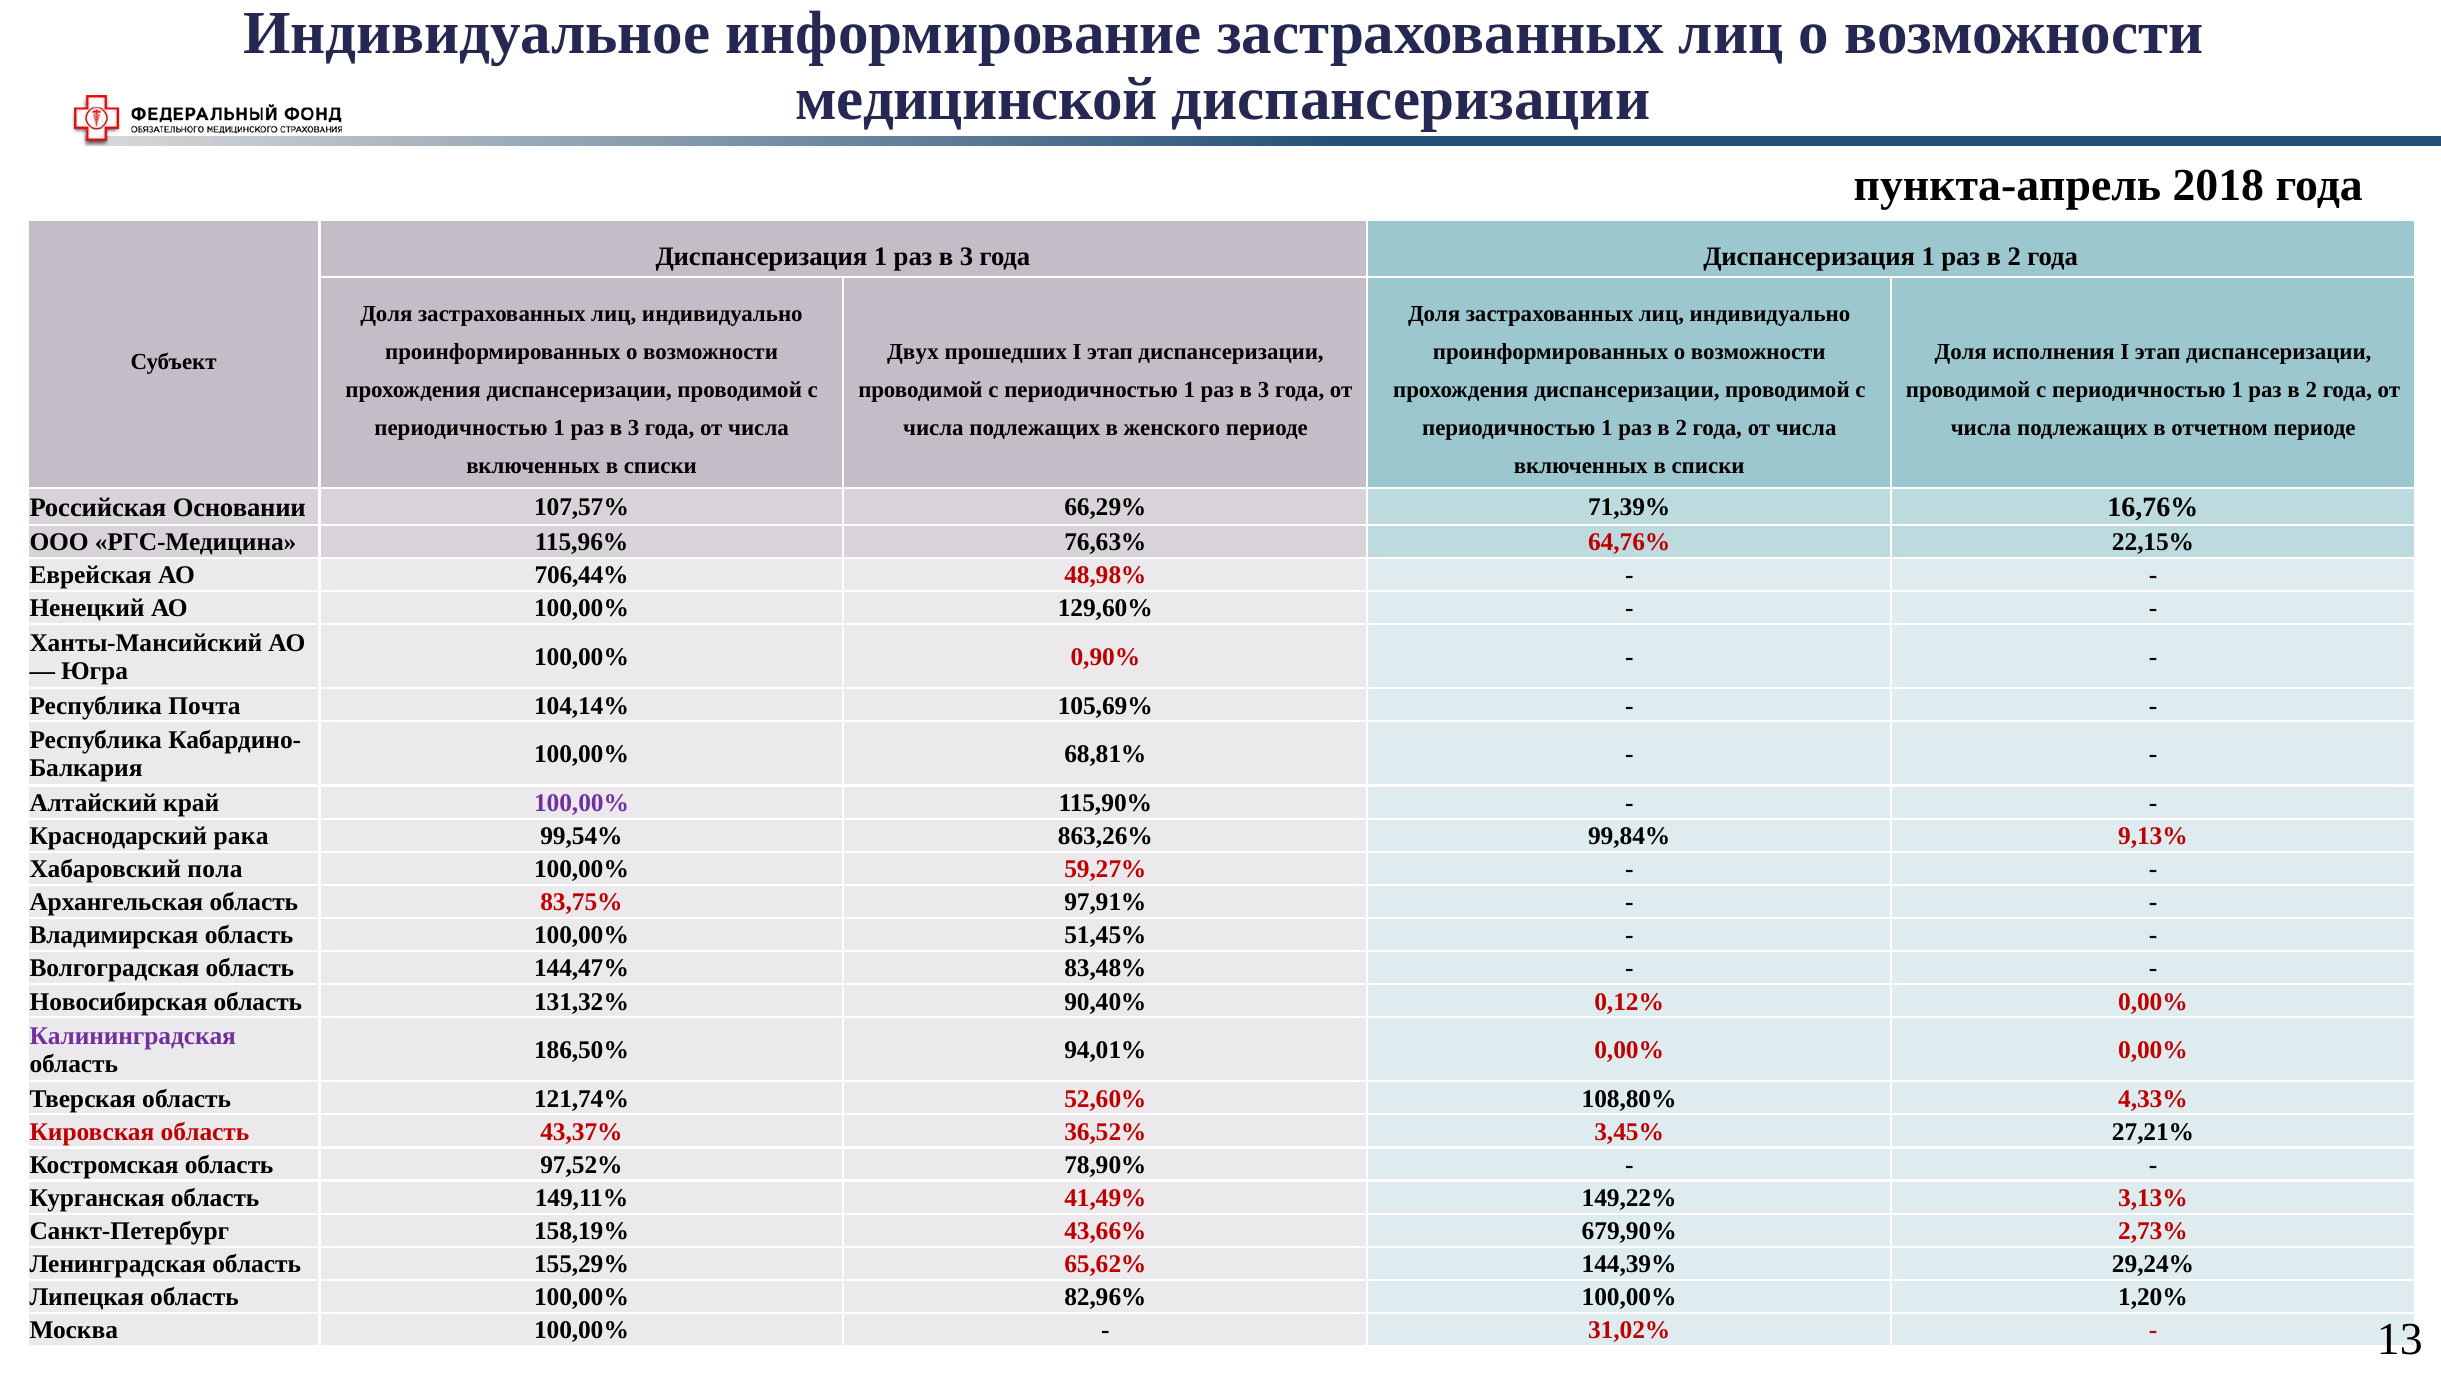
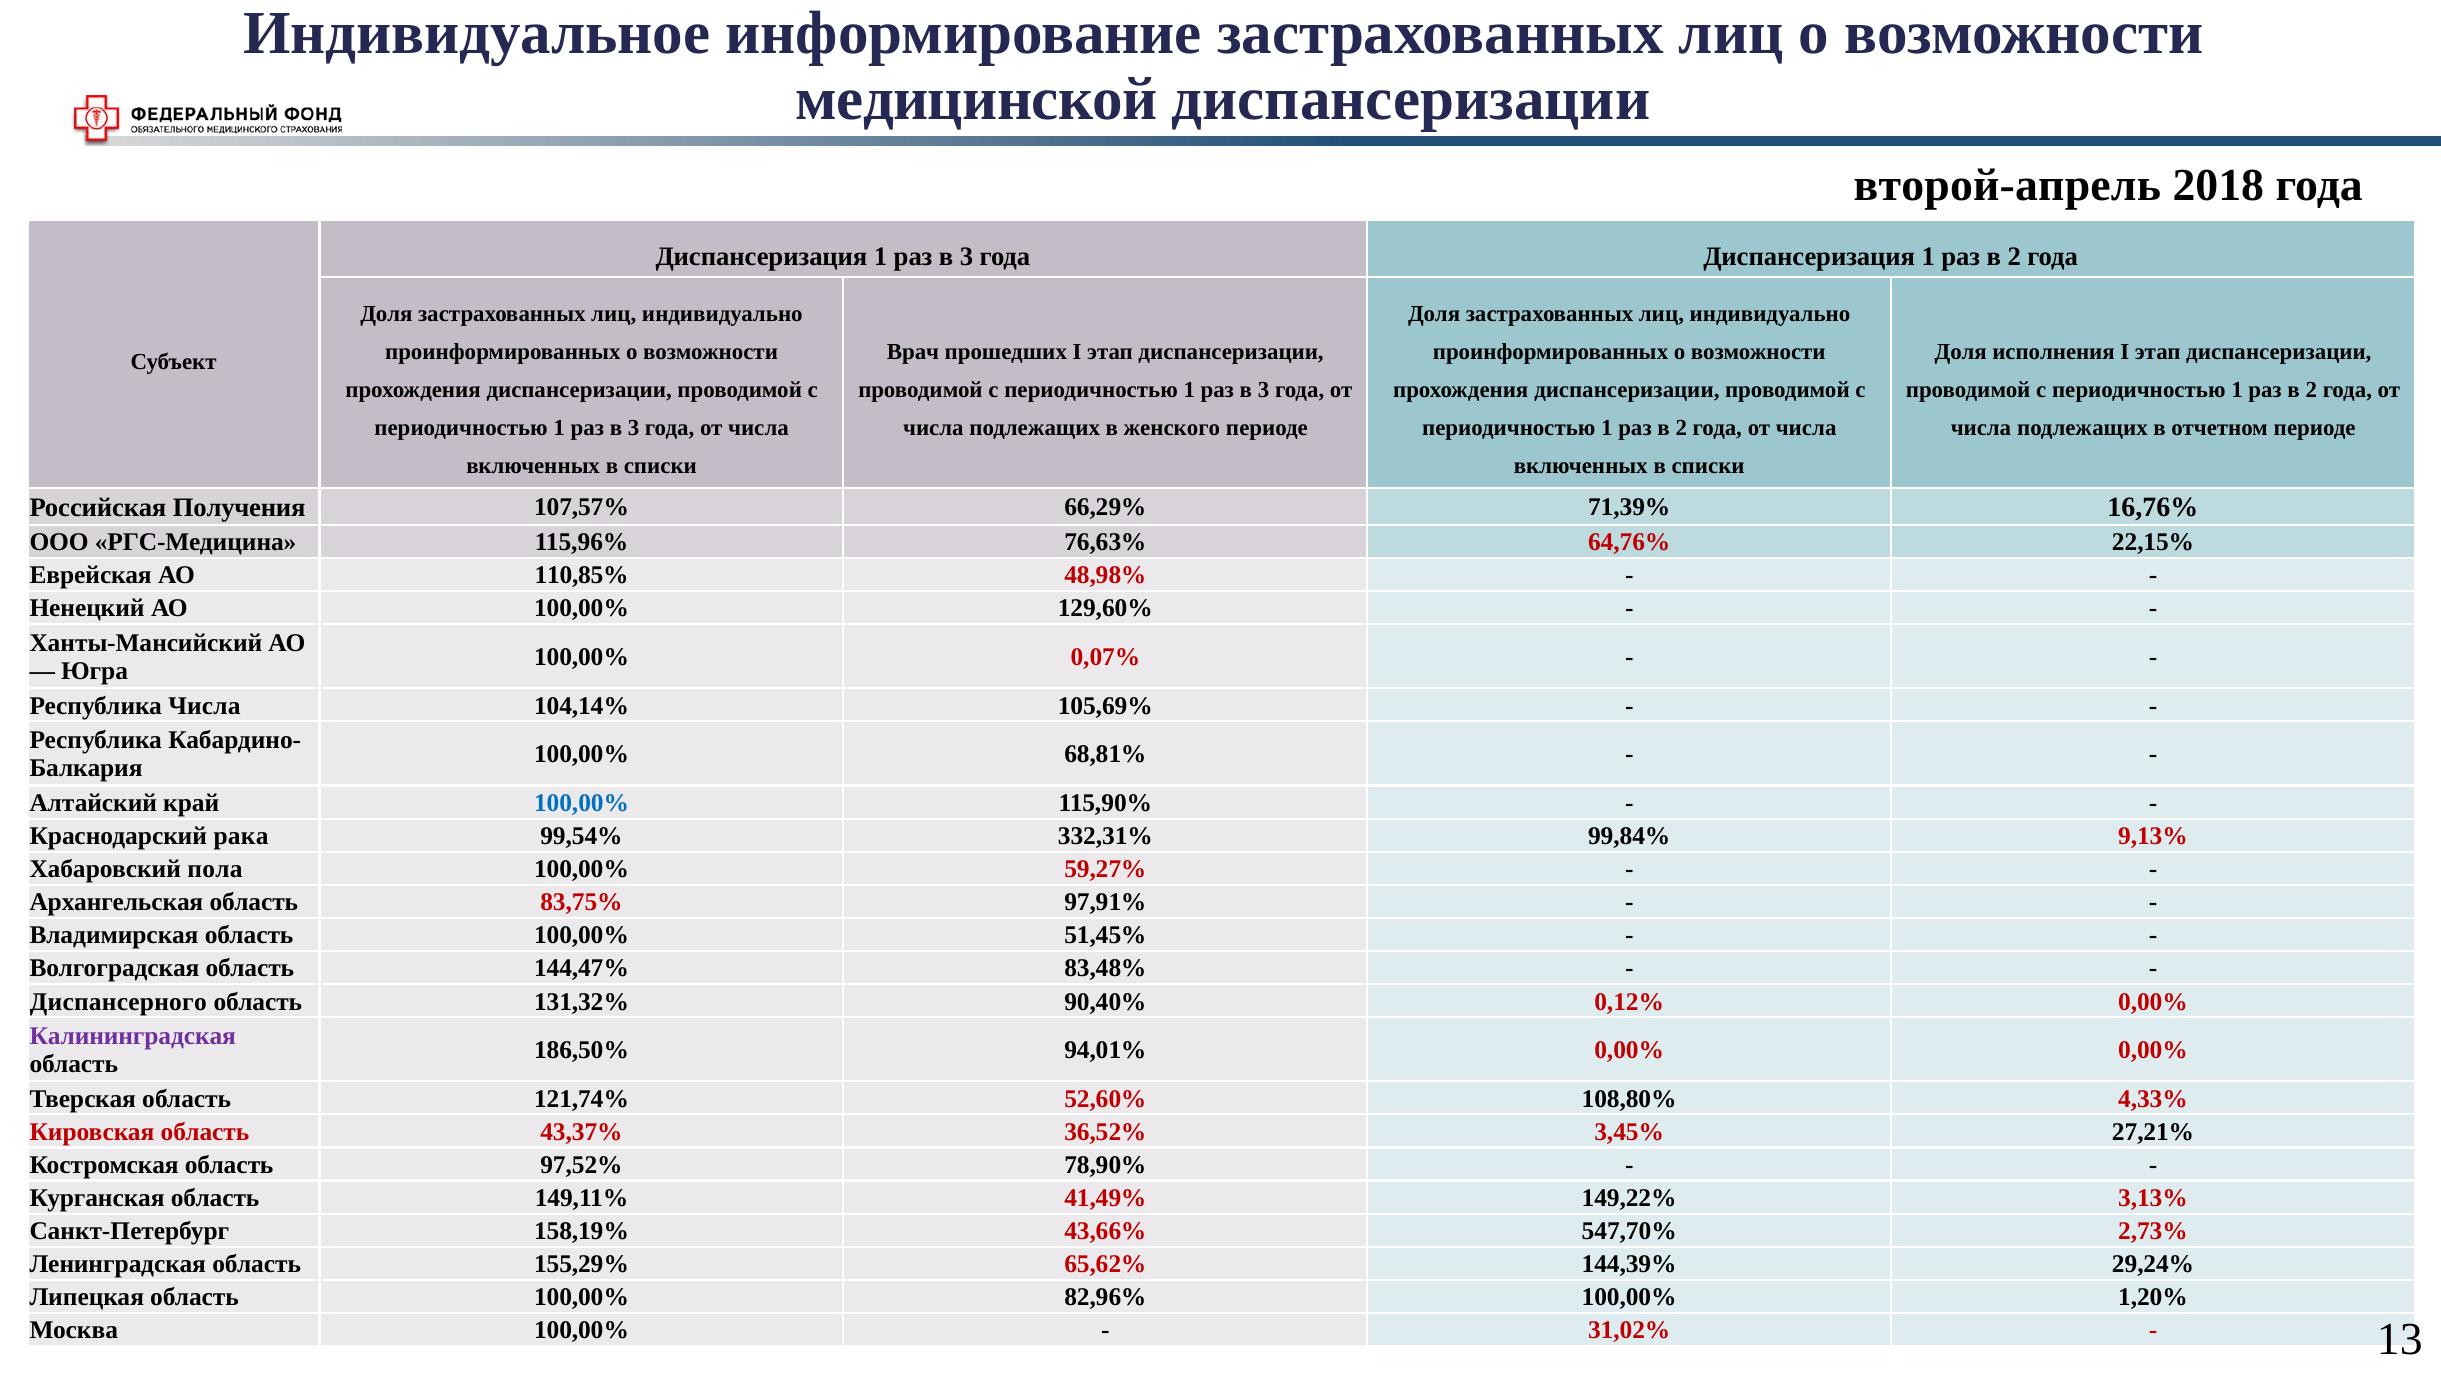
пункта-апрель: пункта-апрель -> второй-апрель (2007, 186)
Двух: Двух -> Врач (913, 352)
Основании: Основании -> Получения (239, 508)
706,44%: 706,44% -> 110,85% (582, 575)
0,90%: 0,90% -> 0,07% (1105, 657)
Республика Почта: Почта -> Числа (204, 706)
100,00% colour: purple -> blue (582, 803)
863,26%: 863,26% -> 332,31% (1105, 836)
Новосибирская: Новосибирская -> Диспансерного (118, 1002)
679,90%: 679,90% -> 547,70% (1629, 1231)
